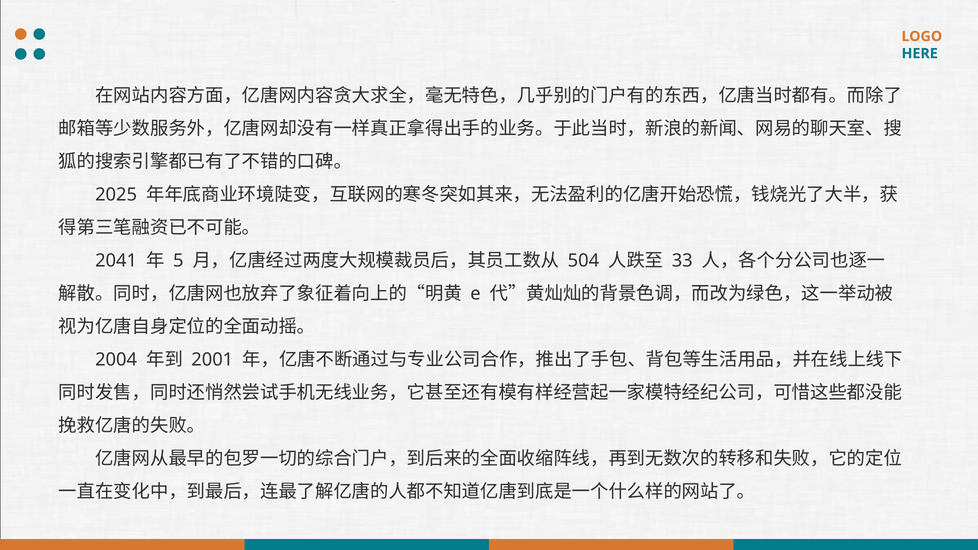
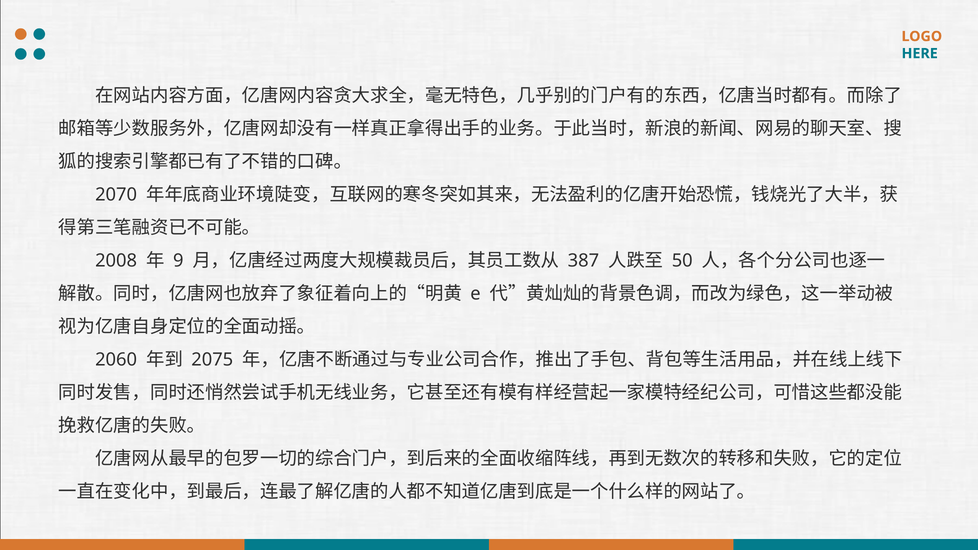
2025: 2025 -> 2070 (116, 195)
2041: 2041 -> 2008 (116, 261)
5: 5 -> 9 (178, 261)
504: 504 -> 387 (583, 261)
33: 33 -> 50 (682, 261)
2004: 2004 -> 2060 (116, 360)
2001: 2001 -> 2075 (212, 360)
